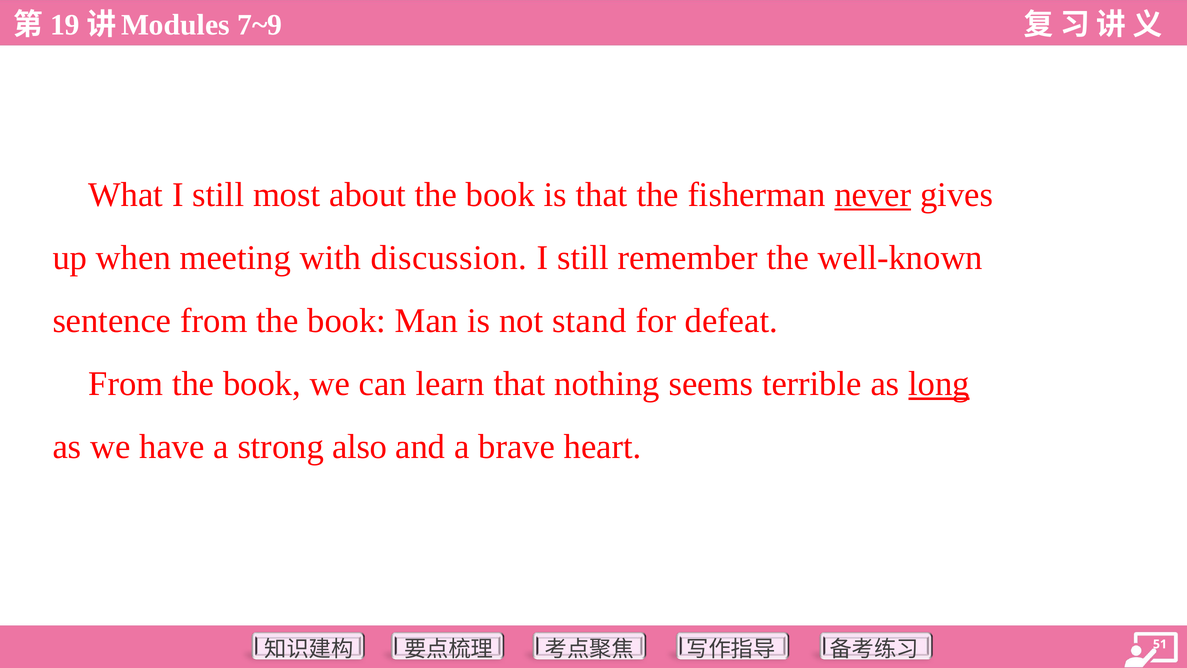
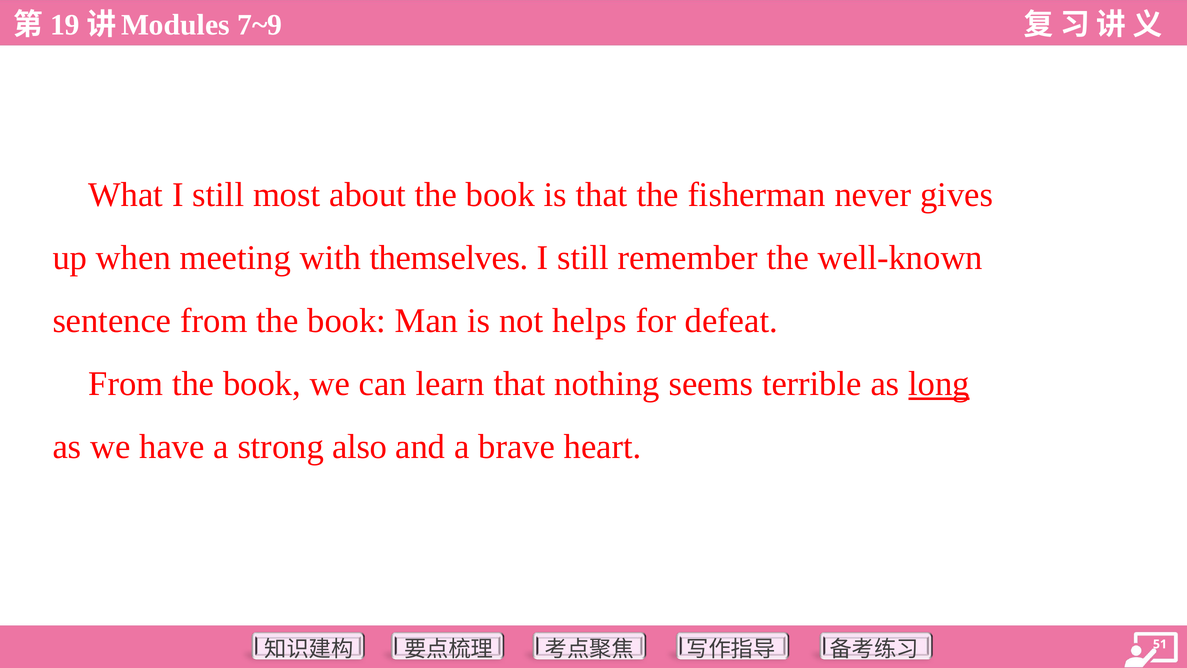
never underline: present -> none (873, 194)
discussion: discussion -> themselves (449, 258)
stand: stand -> helps (589, 321)
